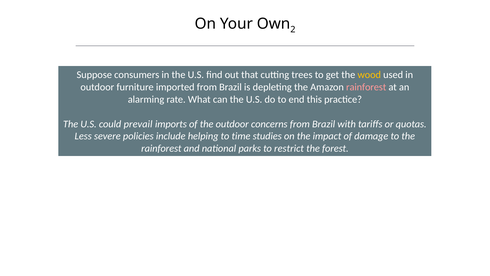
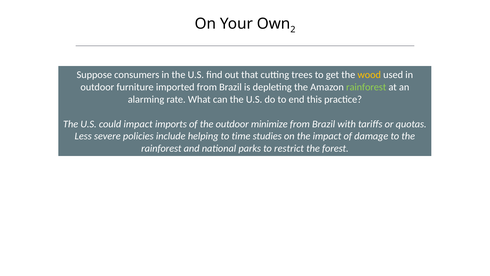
rainforest colour: pink -> light green (366, 87)
could prevail: prevail -> impact (138, 124)
concerns: concerns -> minimize (269, 124)
